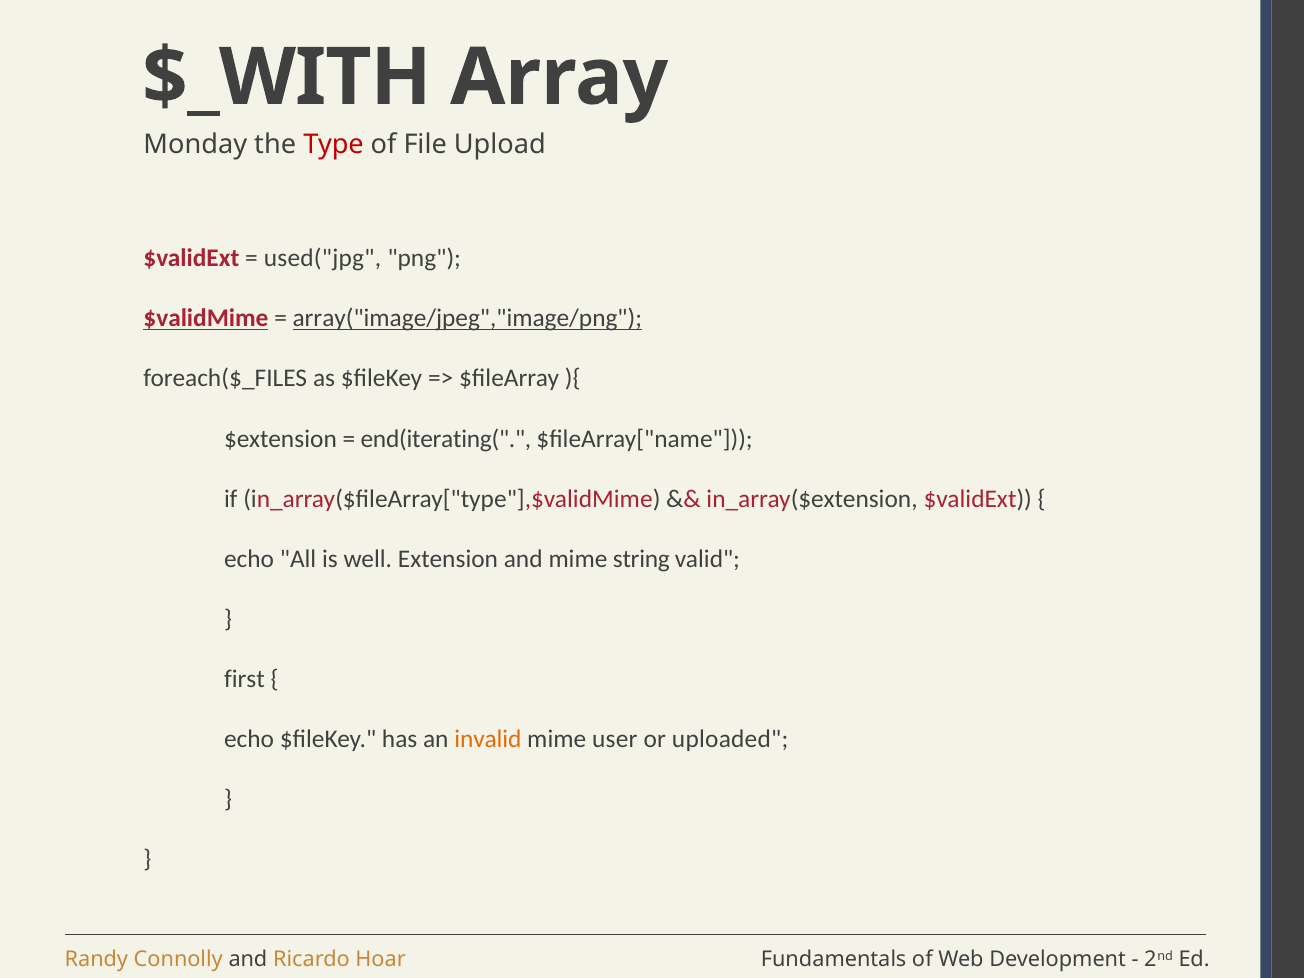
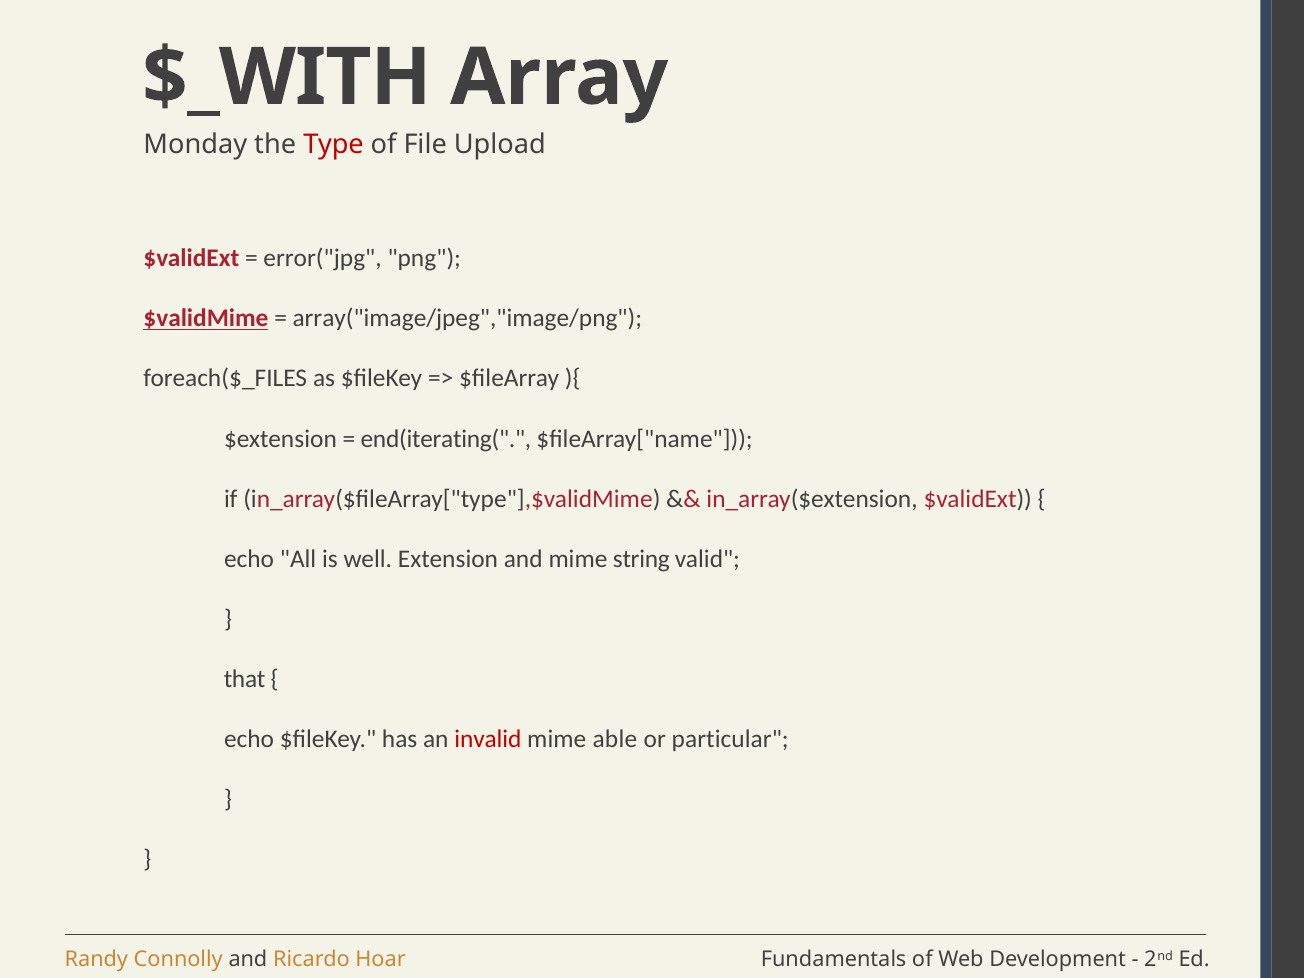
used("jpg: used("jpg -> error("jpg (323, 258)
array("image/jpeg","image/png underline: present -> none (467, 318)
first: first -> that (245, 679)
invalid colour: orange -> red (488, 739)
user: user -> able (615, 739)
uploaded: uploaded -> particular (730, 739)
